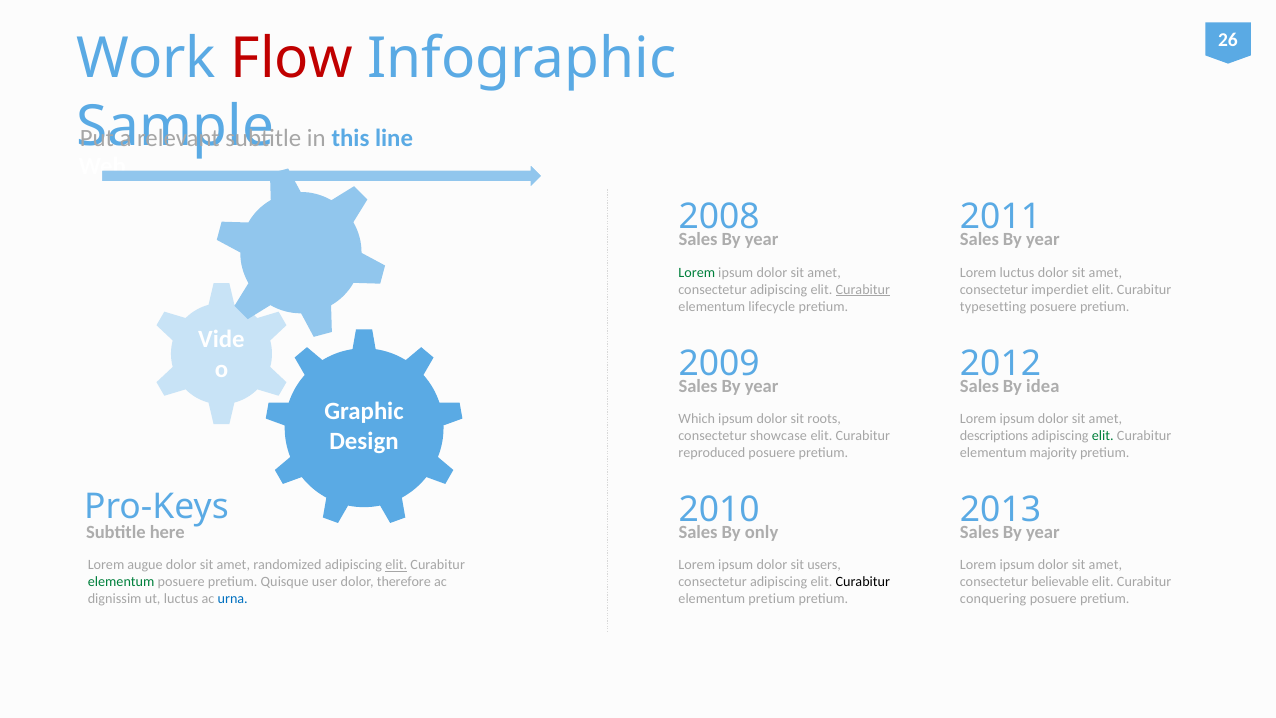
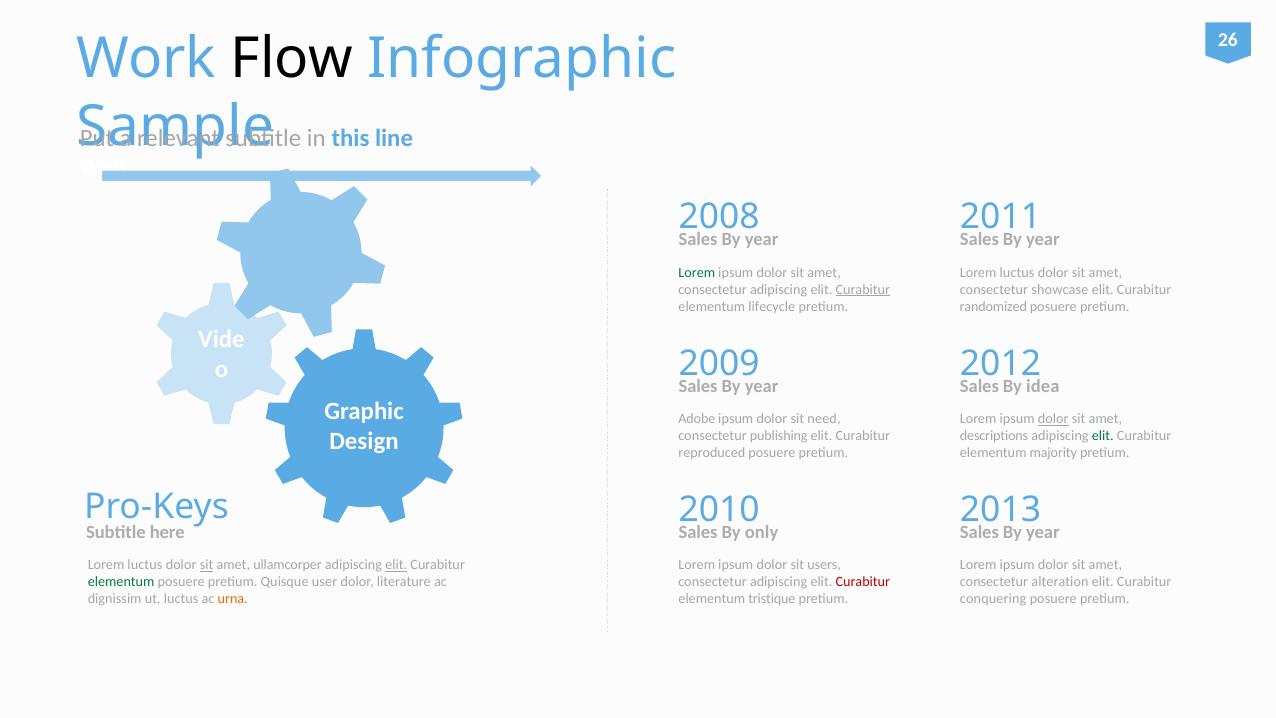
Flow colour: red -> black (292, 58)
imperdiet: imperdiet -> showcase (1060, 290)
typesetting: typesetting -> randomized (993, 307)
Which: Which -> Adobe (697, 419)
roots: roots -> need (824, 419)
dolor underline: none -> present (1053, 419)
showcase: showcase -> publishing (779, 436)
augue: augue -> luctus (145, 565)
sit underline: none -> present (207, 565)
randomized: randomized -> ullamcorper (288, 565)
therefore: therefore -> literature (404, 582)
Curabitur colour: black -> red (863, 582)
believable: believable -> alteration (1060, 582)
urna colour: blue -> orange (233, 599)
elementum pretium: pretium -> tristique (772, 599)
